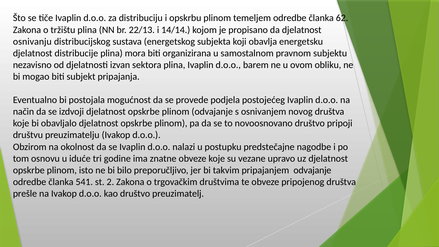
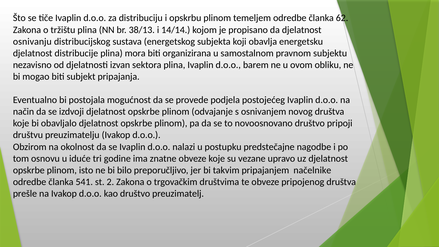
22/13: 22/13 -> 38/13 (142, 30)
pripajanjem odvajanje: odvajanje -> načelnike (312, 170)
